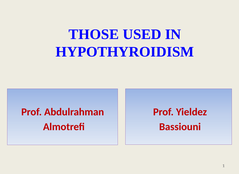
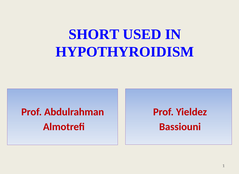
THOSE: THOSE -> SHORT (94, 34)
